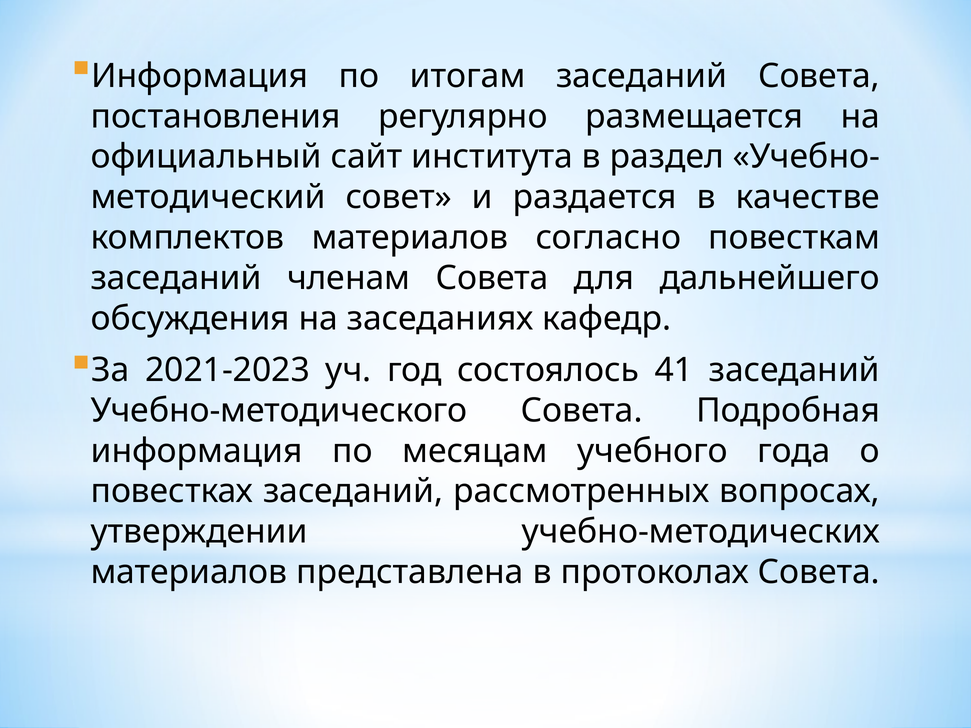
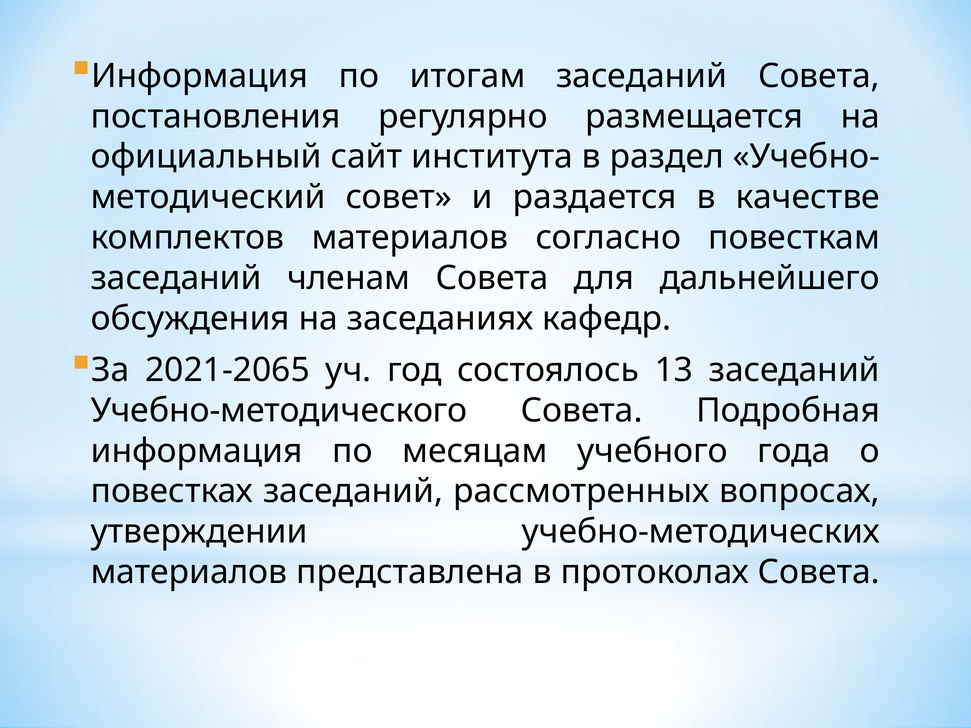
2021-2023: 2021-2023 -> 2021-2065 (227, 370)
41: 41 -> 13 (674, 370)
